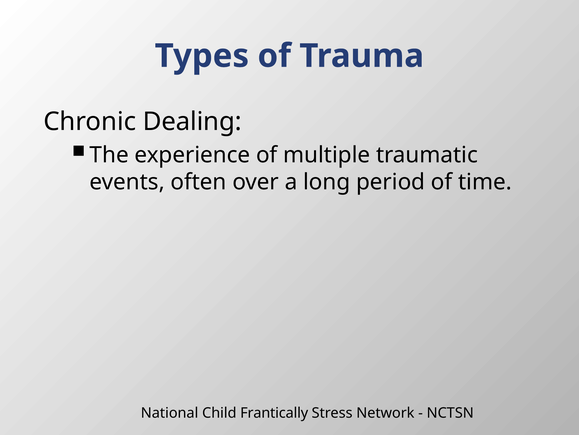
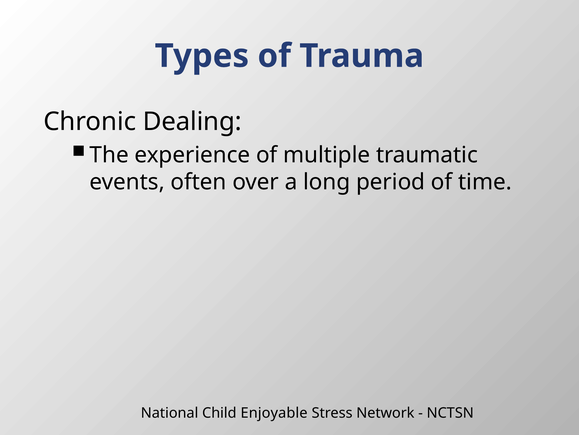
Frantically: Frantically -> Enjoyable (274, 412)
